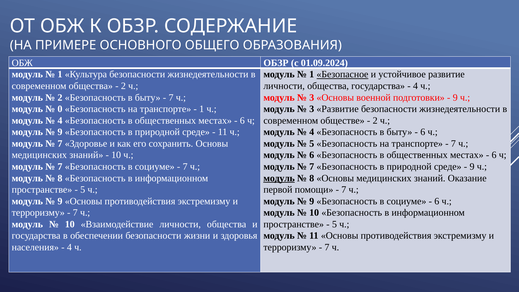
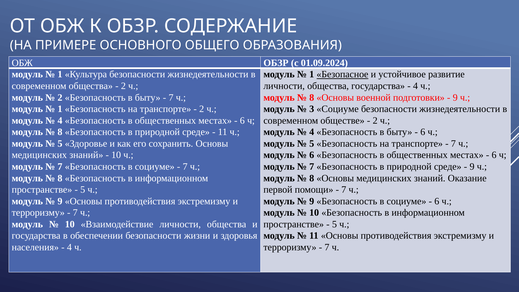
3: 3 -> 8 (312, 97)
0: 0 -> 1 (60, 109)
1: 1 -> 2 (202, 109)
3 Развитие: Развитие -> Социуме (338, 109)
9: 9 -> 8 (60, 132)
7: 7 -> 5 (60, 144)
модуль underline: present -> none (279, 178)
